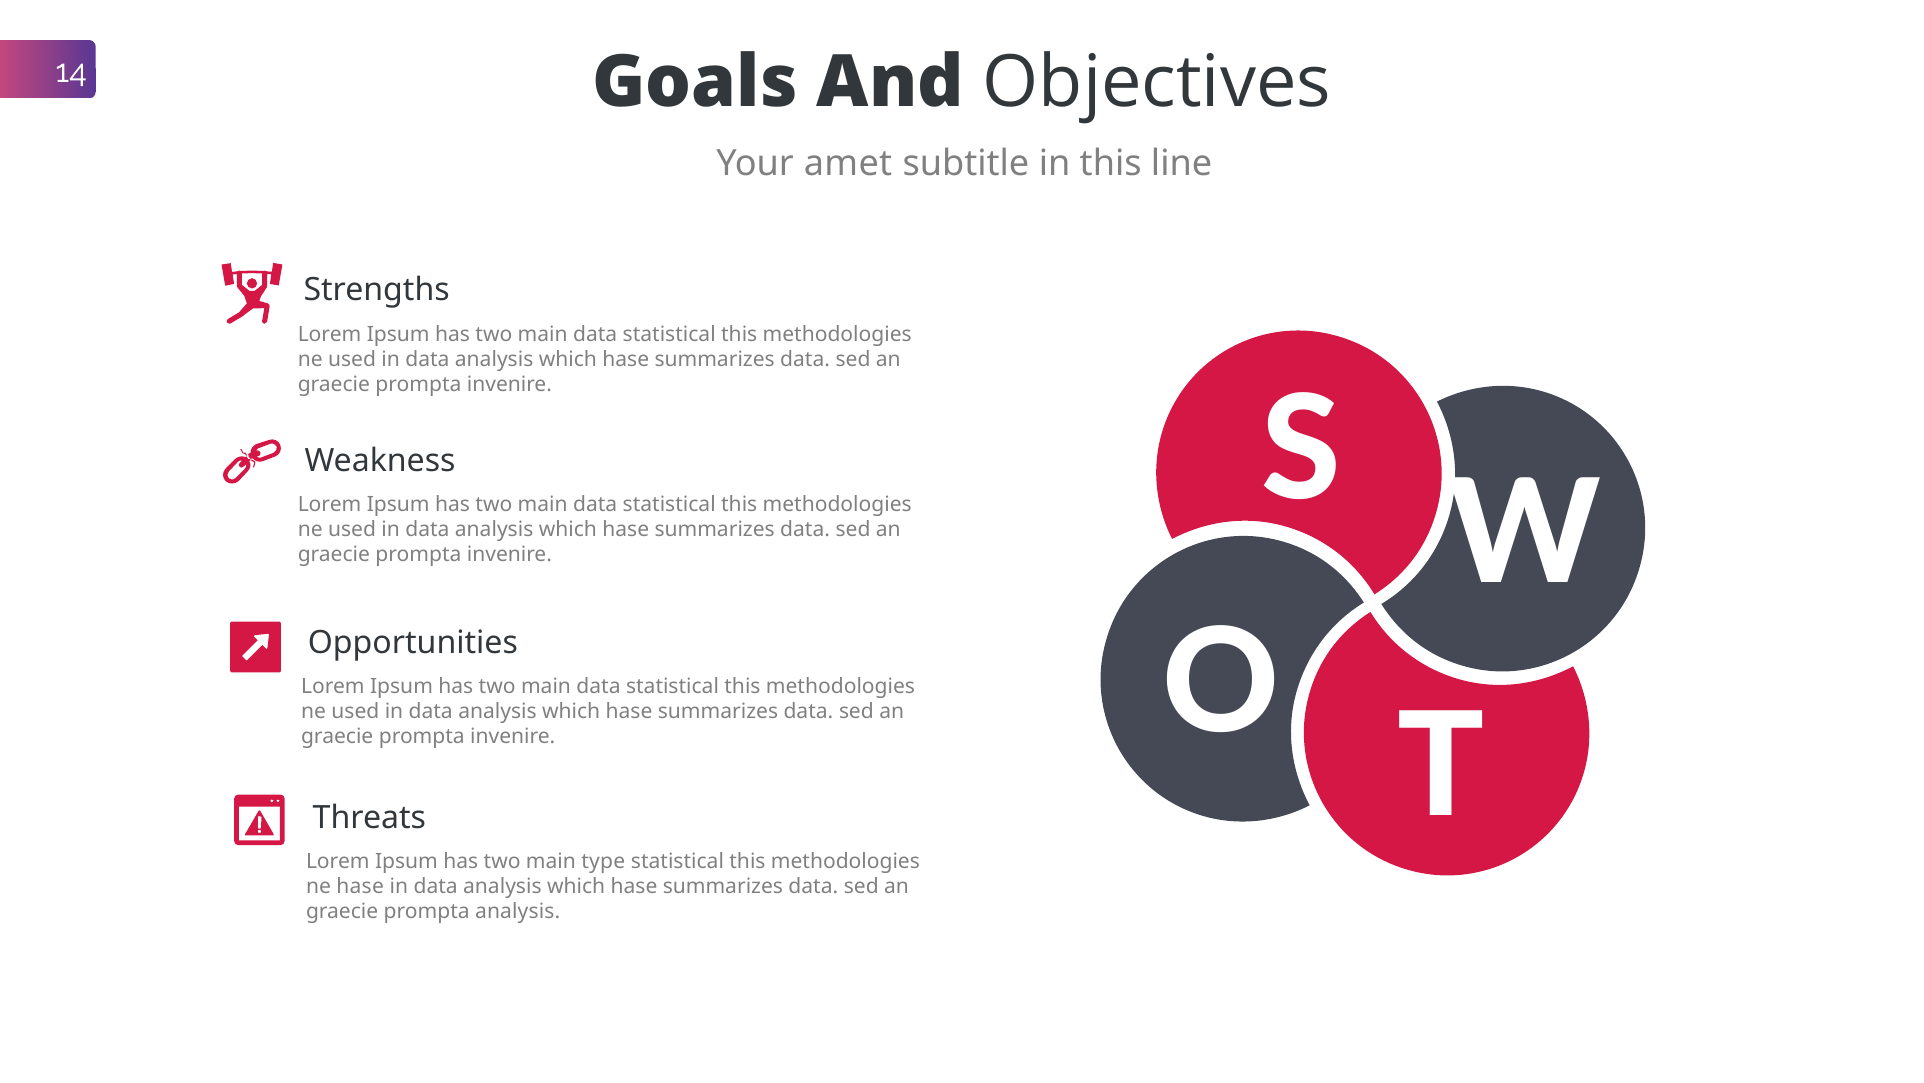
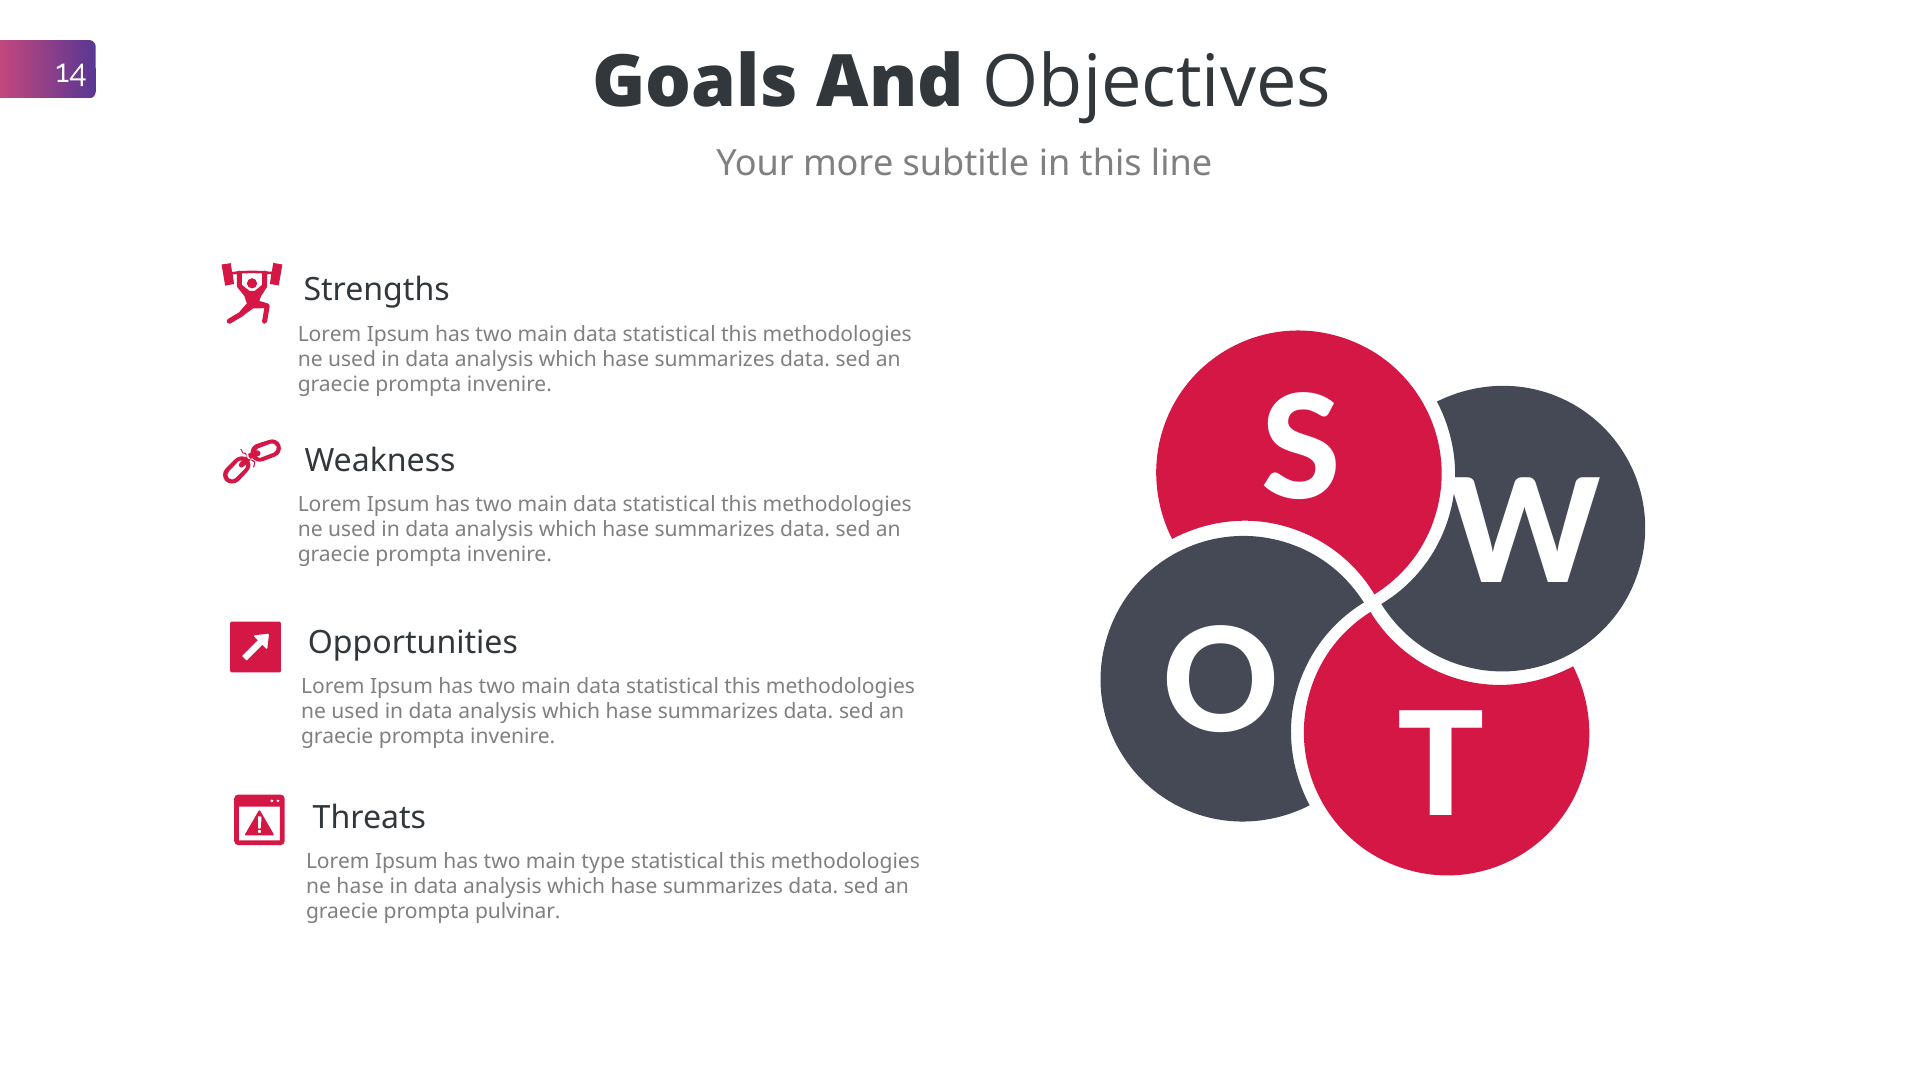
amet: amet -> more (848, 163)
prompta analysis: analysis -> pulvinar (518, 911)
